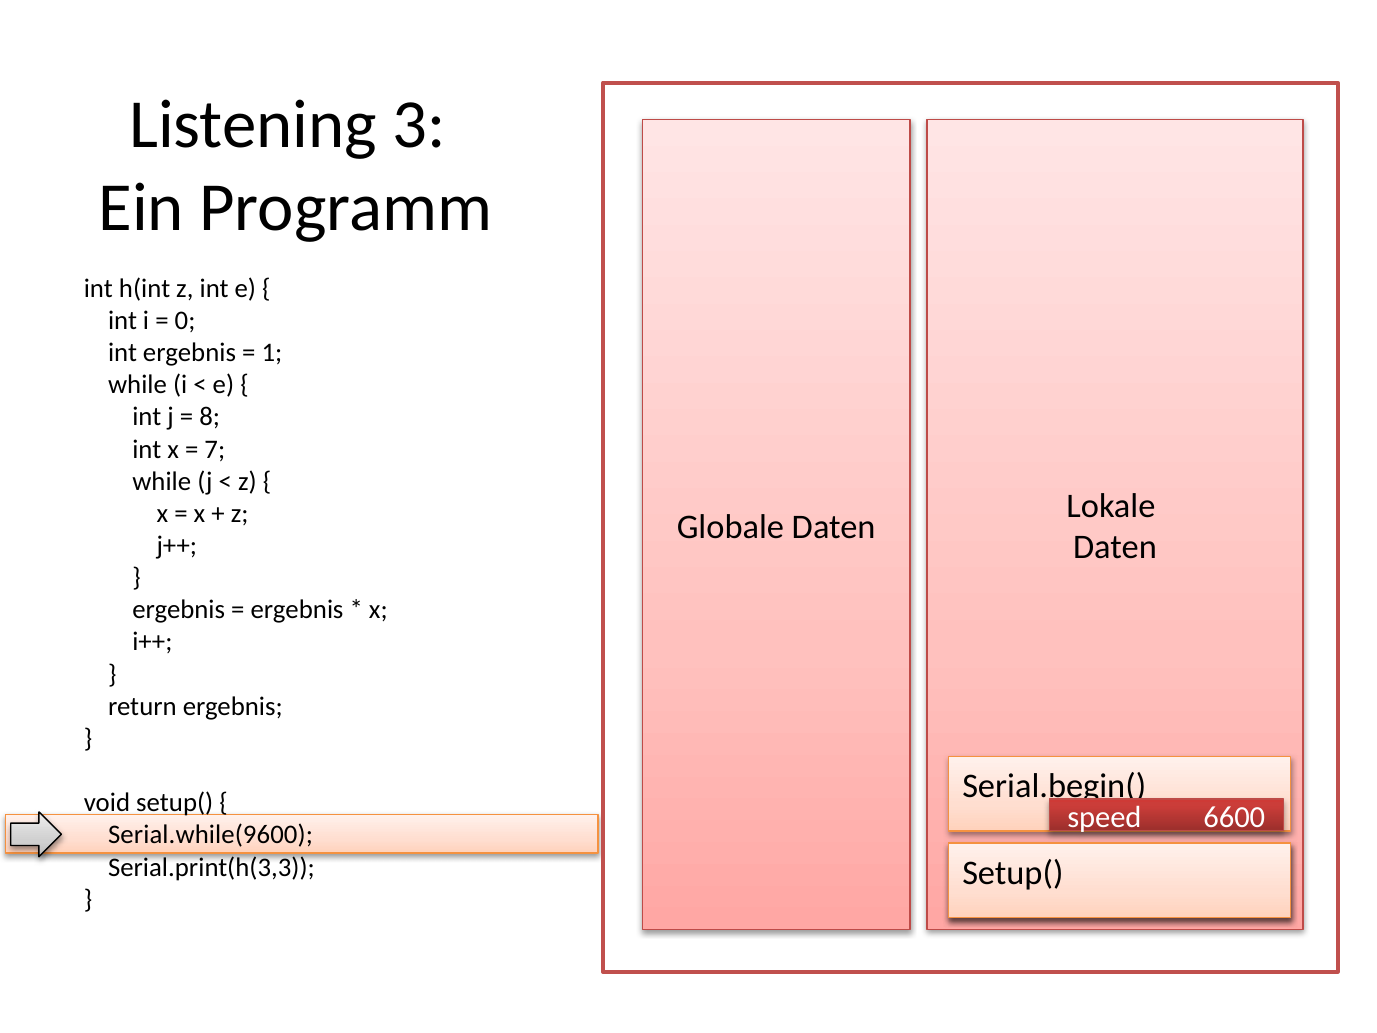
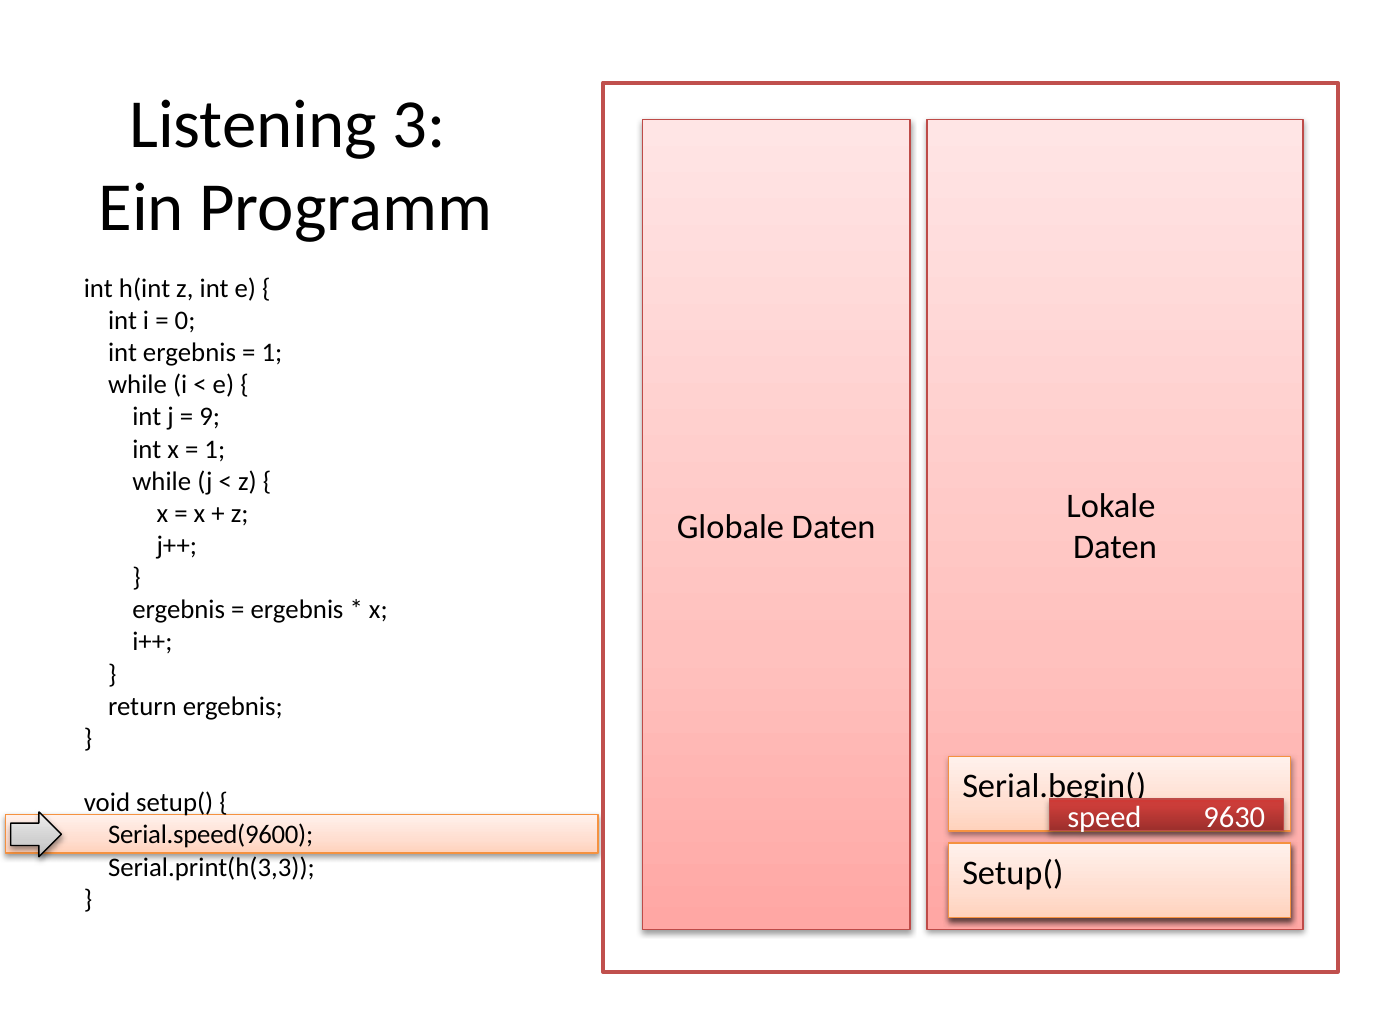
8: 8 -> 9 (210, 417)
7: 7 -> 1 (215, 449)
6600: 6600 -> 9630 (1234, 817)
Serial.while(9600: Serial.while(9600 -> Serial.speed(9600 (211, 835)
